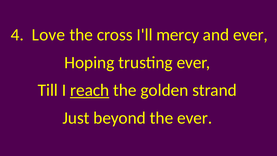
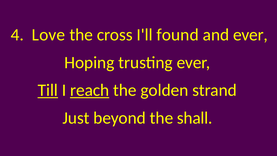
mercy: mercy -> found (178, 35)
Till underline: none -> present (48, 90)
the ever: ever -> shall (195, 118)
